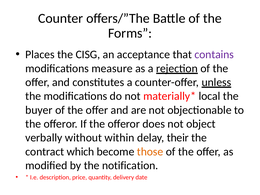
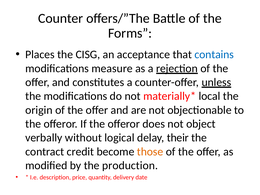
contains colour: purple -> blue (214, 55)
buyer: buyer -> origin (39, 110)
within: within -> logical (119, 138)
which: which -> credit (80, 152)
notification: notification -> production (130, 166)
